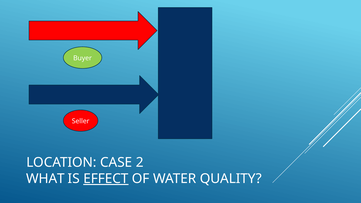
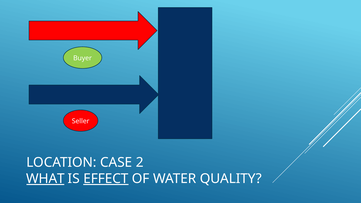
WHAT underline: none -> present (45, 179)
